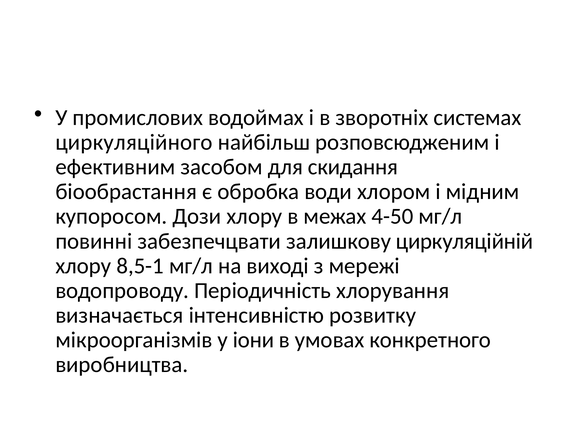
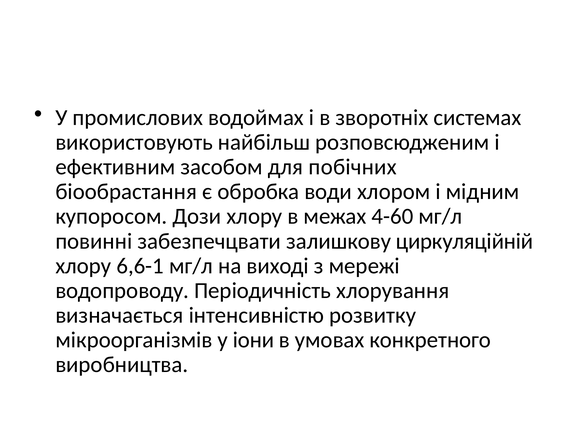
циркуляційного: циркуляційного -> використовують (134, 142)
скидання: скидання -> побічних (353, 167)
4-50: 4-50 -> 4-60 (392, 216)
8,5-1: 8,5-1 -> 6,6-1 (140, 266)
